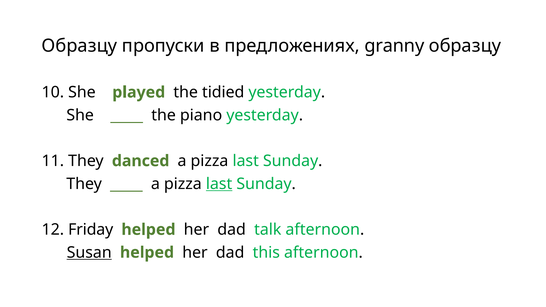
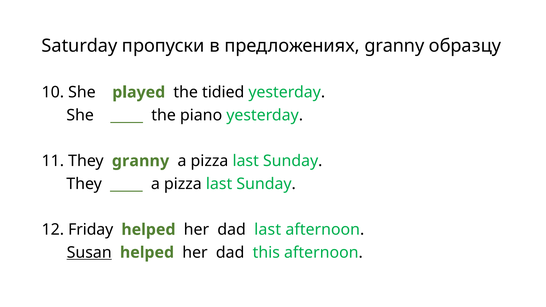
Образцу: Образцу -> Saturday (79, 46)
They danced: danced -> granny (141, 161)
last underline: present -> none (219, 184)
dad talk: talk -> last (268, 230)
